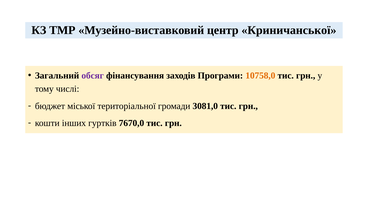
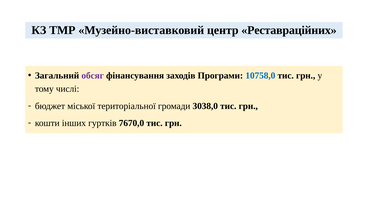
Криничанської: Криничанської -> Реставраційних (289, 30)
10758,0 colour: orange -> blue (260, 76)
3081,0: 3081,0 -> 3038,0 (205, 106)
